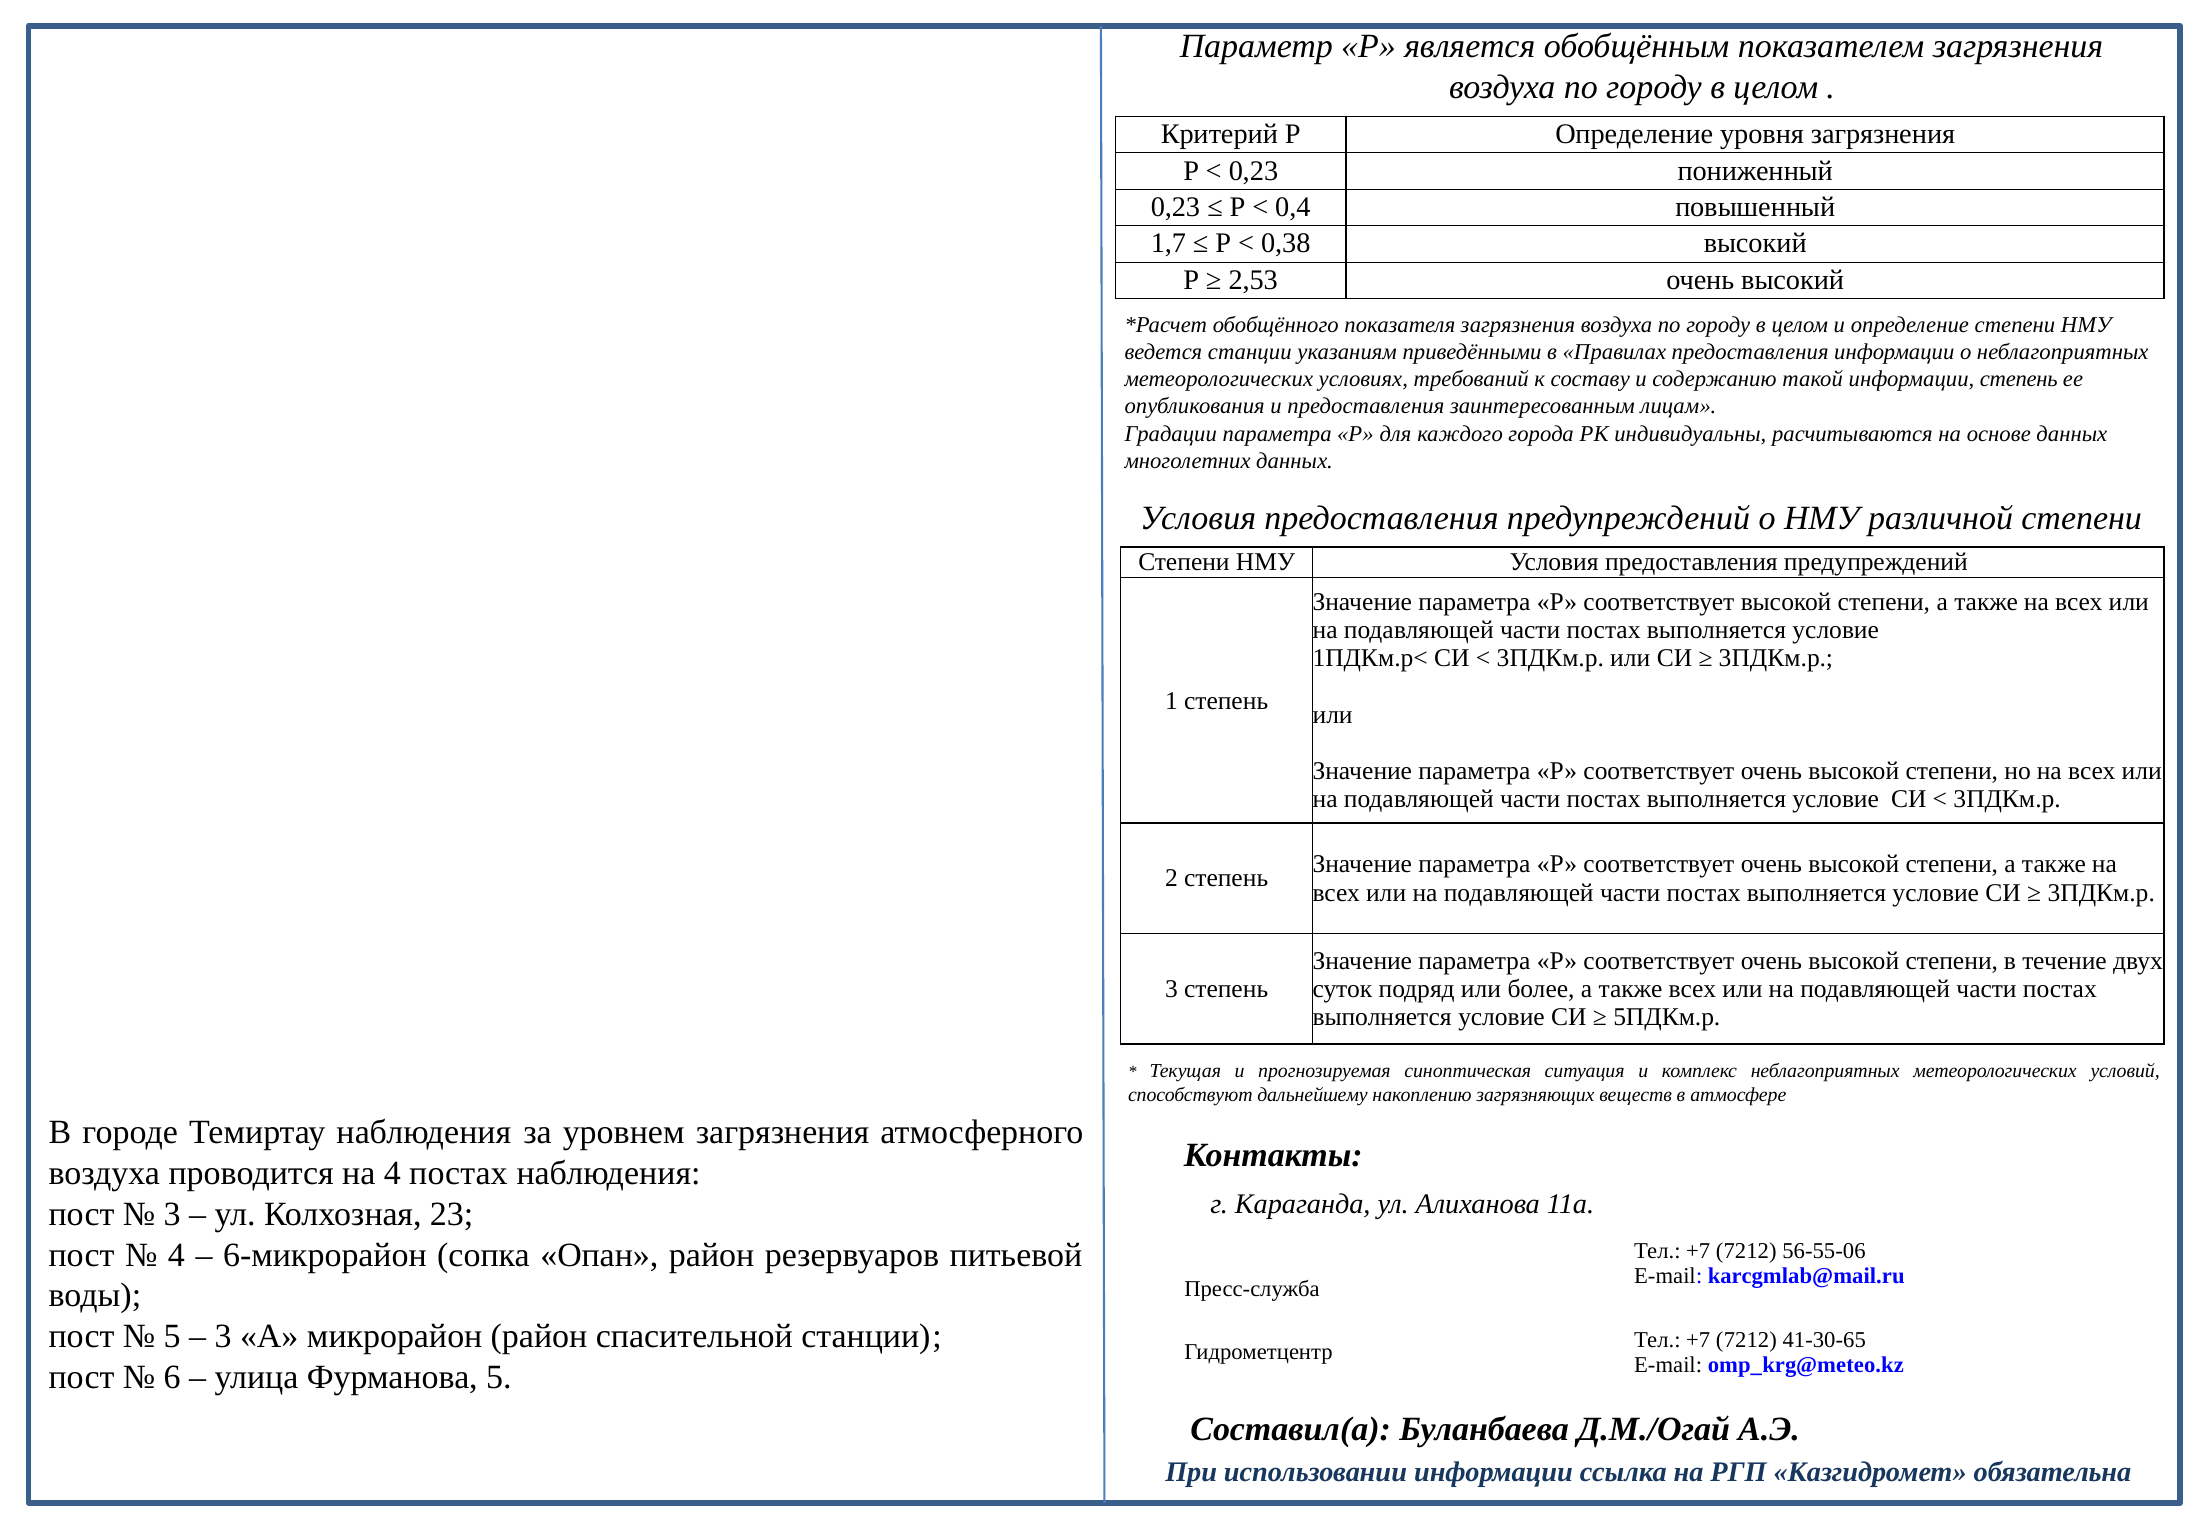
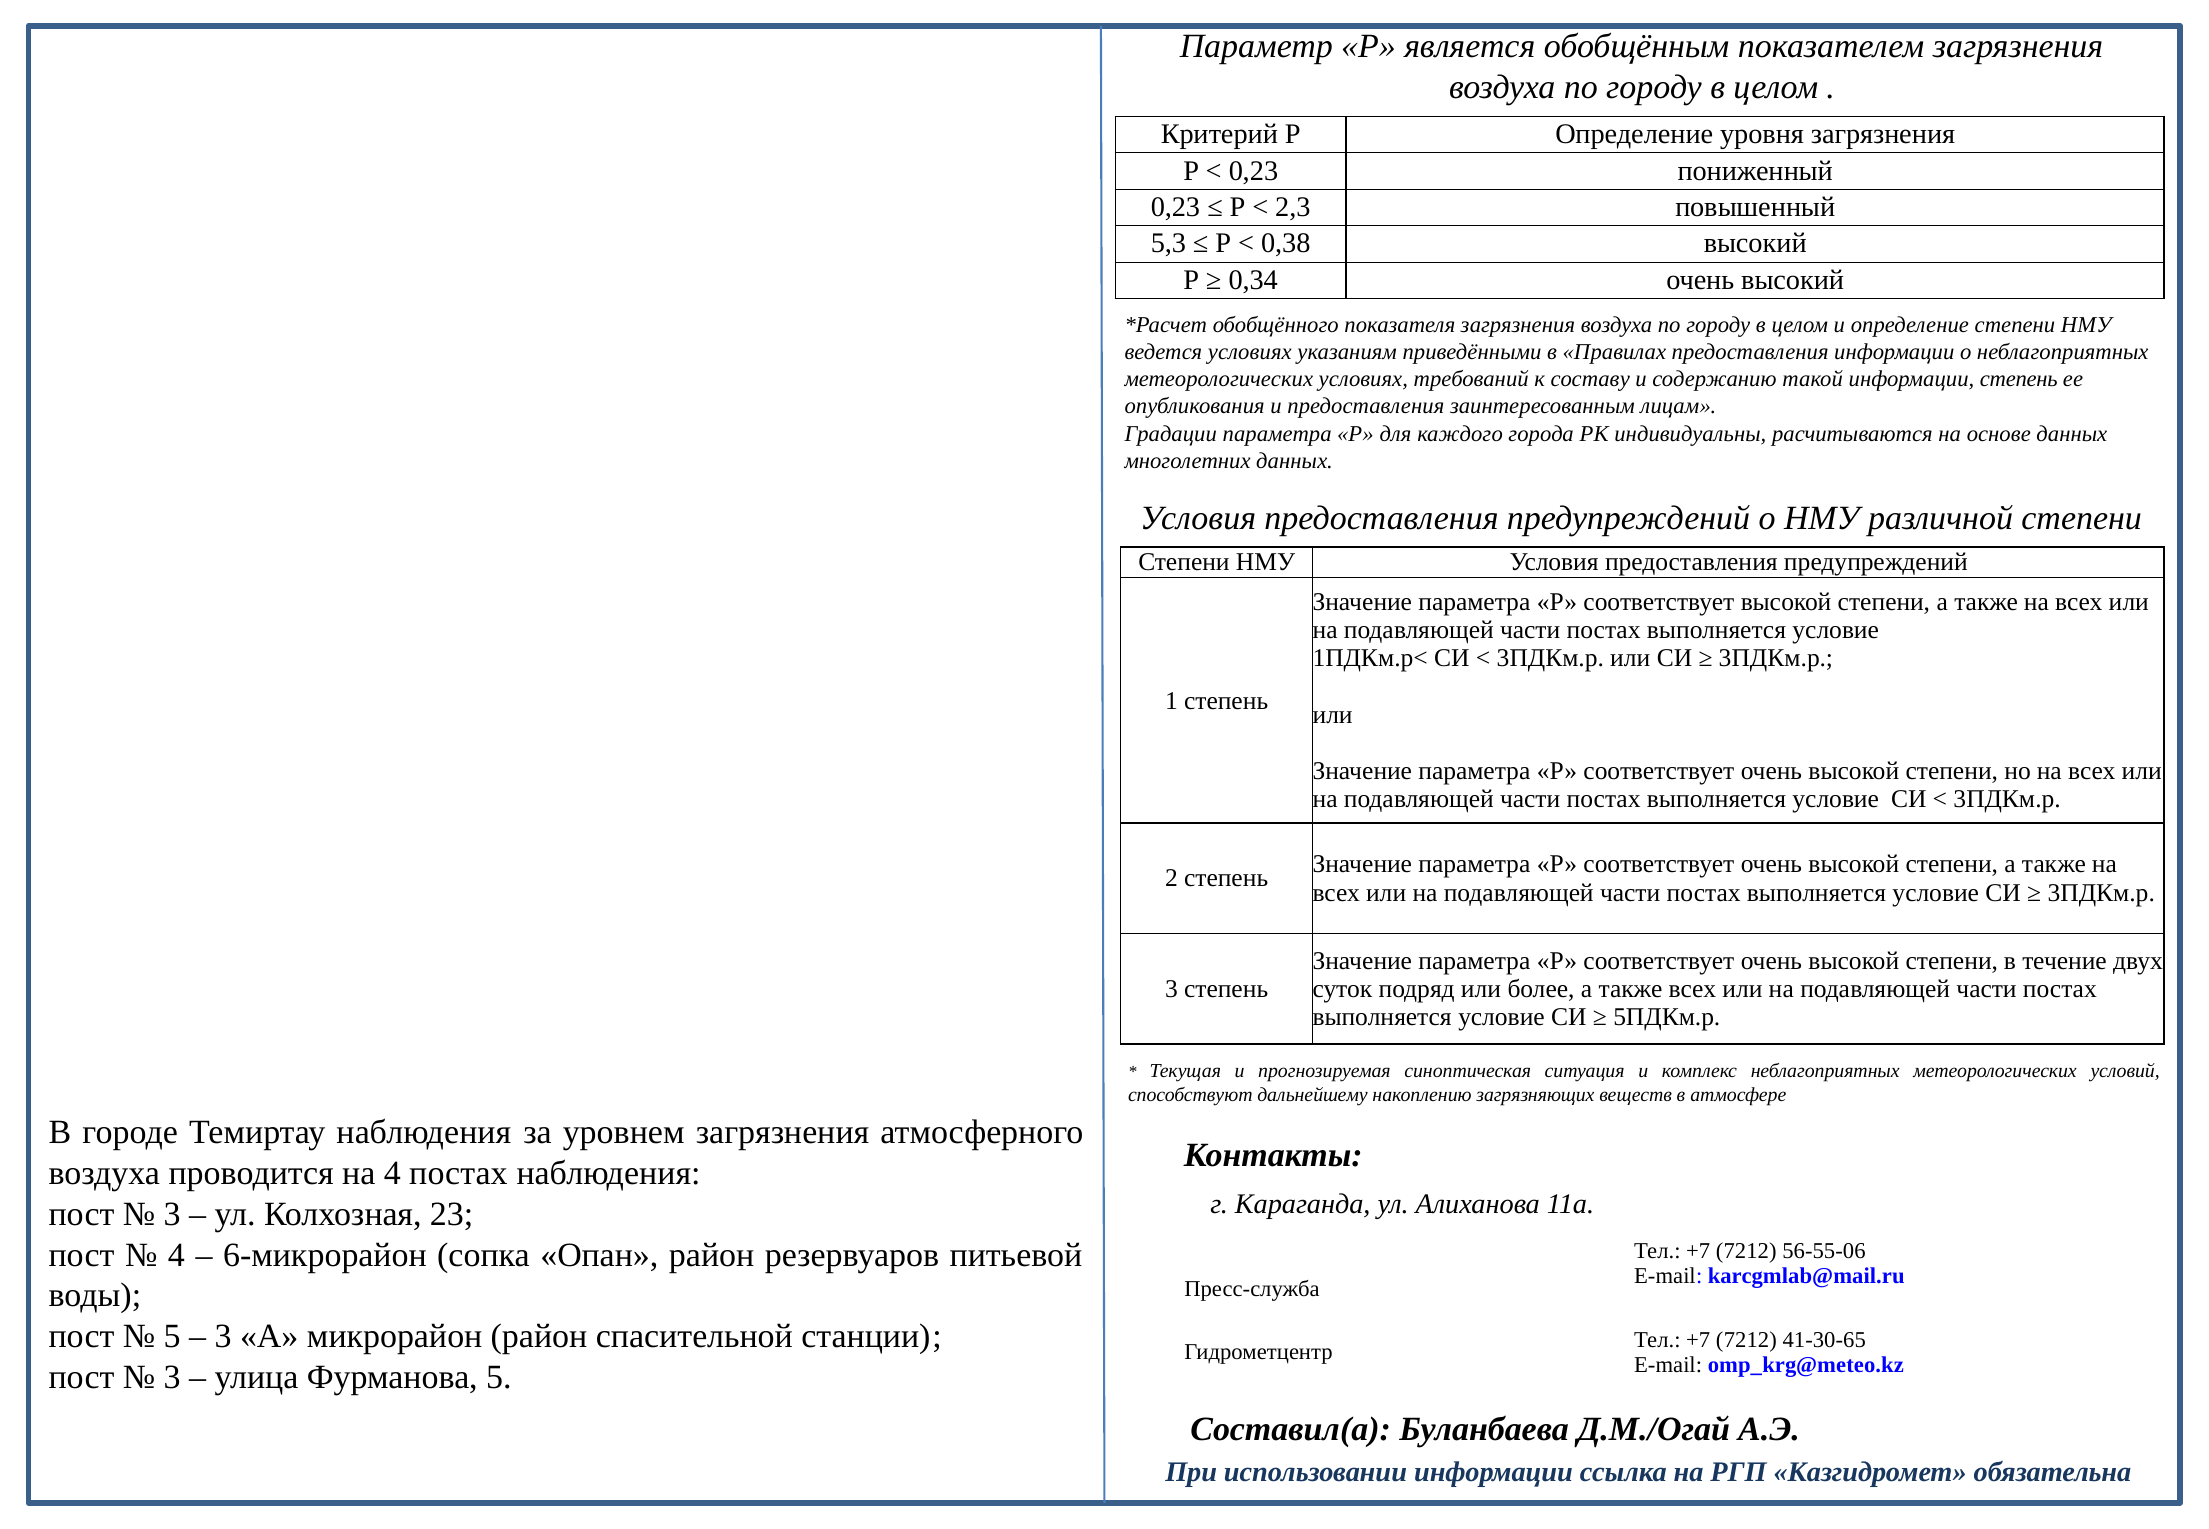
0,4: 0,4 -> 2,3 (1293, 207)
1,7: 1,7 -> 5,3 (1168, 244)
2,53: 2,53 -> 0,34 (1253, 280)
ведется станции: станции -> условиях (1250, 352)
6: 6 -> 3 (172, 1378)
